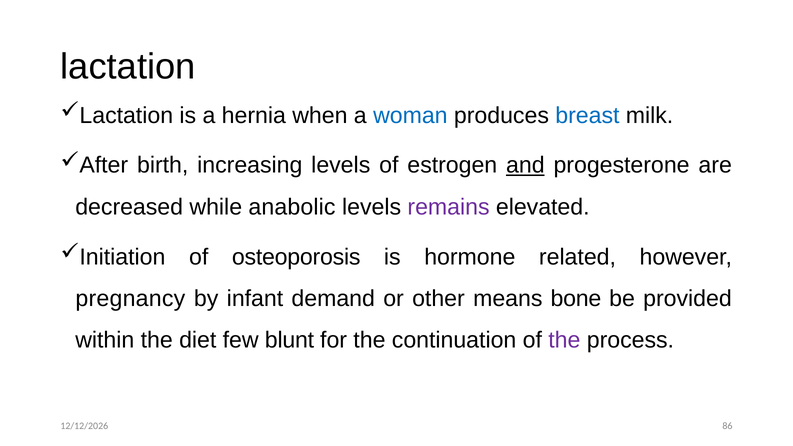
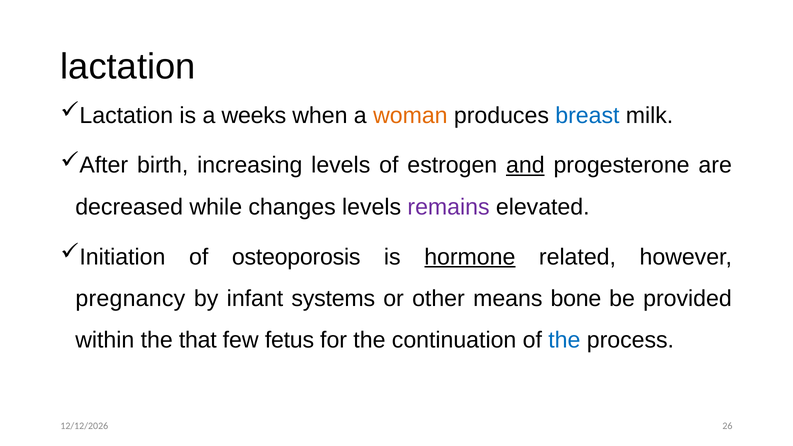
hernia: hernia -> weeks (254, 115)
woman colour: blue -> orange (410, 115)
anabolic: anabolic -> changes (292, 207)
hormone underline: none -> present (470, 257)
demand: demand -> systems (333, 299)
diet: diet -> that (198, 340)
blunt: blunt -> fetus (289, 340)
the colour: purple -> blue (564, 340)
86: 86 -> 26 (727, 426)
